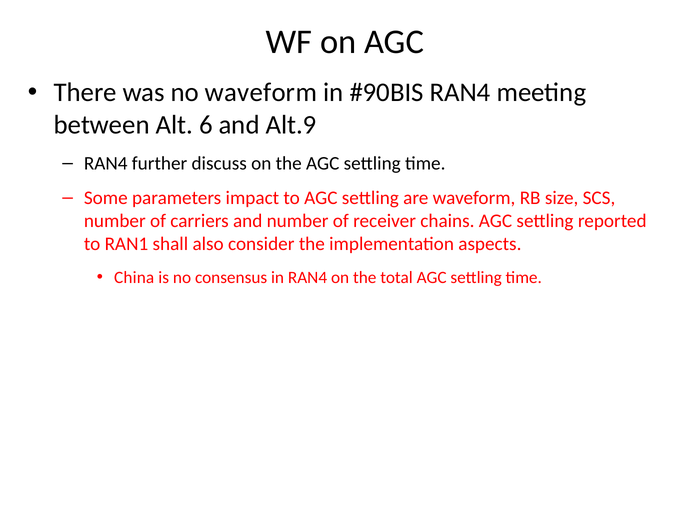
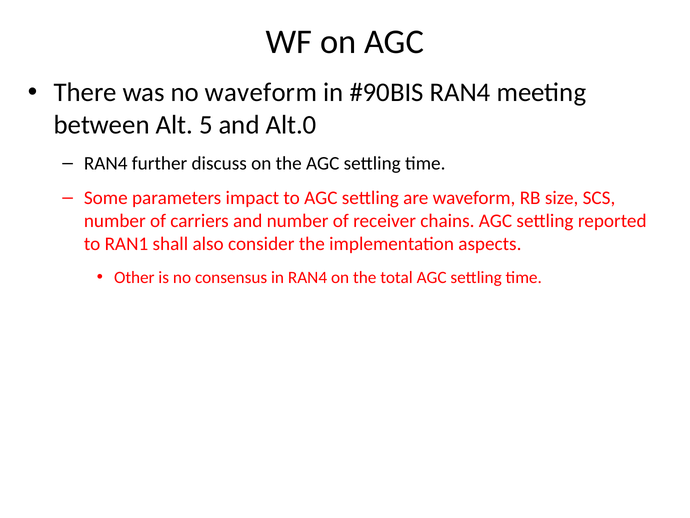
6: 6 -> 5 (206, 125)
Alt.9: Alt.9 -> Alt.0 (291, 125)
China: China -> Other (134, 277)
